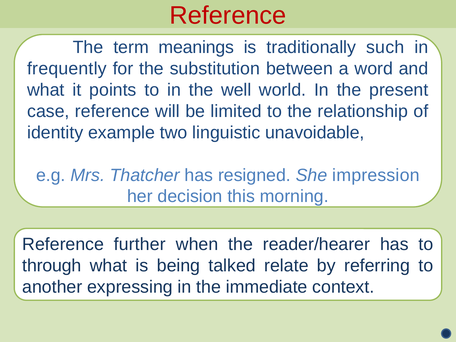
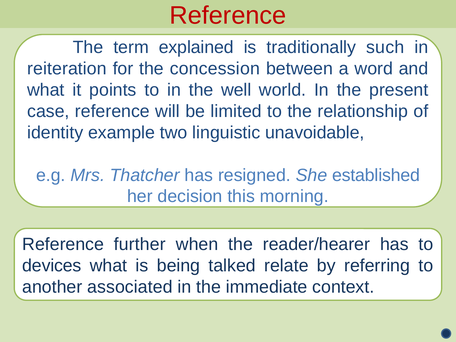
meanings: meanings -> explained (196, 47)
frequently: frequently -> reiteration (67, 69)
substitution: substitution -> concession (215, 69)
impression: impression -> established (376, 175)
through: through -> devices (52, 266)
expressing: expressing -> associated (130, 287)
